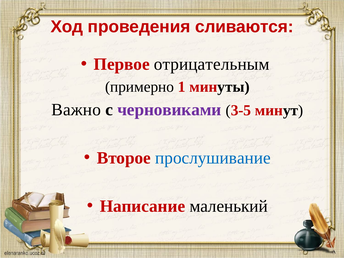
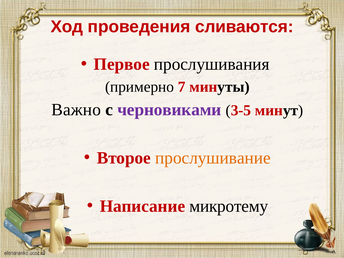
отрицательным: отрицательным -> прослушивания (212, 64)
1: 1 -> 7 (182, 87)
прослушивание colour: blue -> orange (213, 158)
маленький: маленький -> микротему (229, 206)
